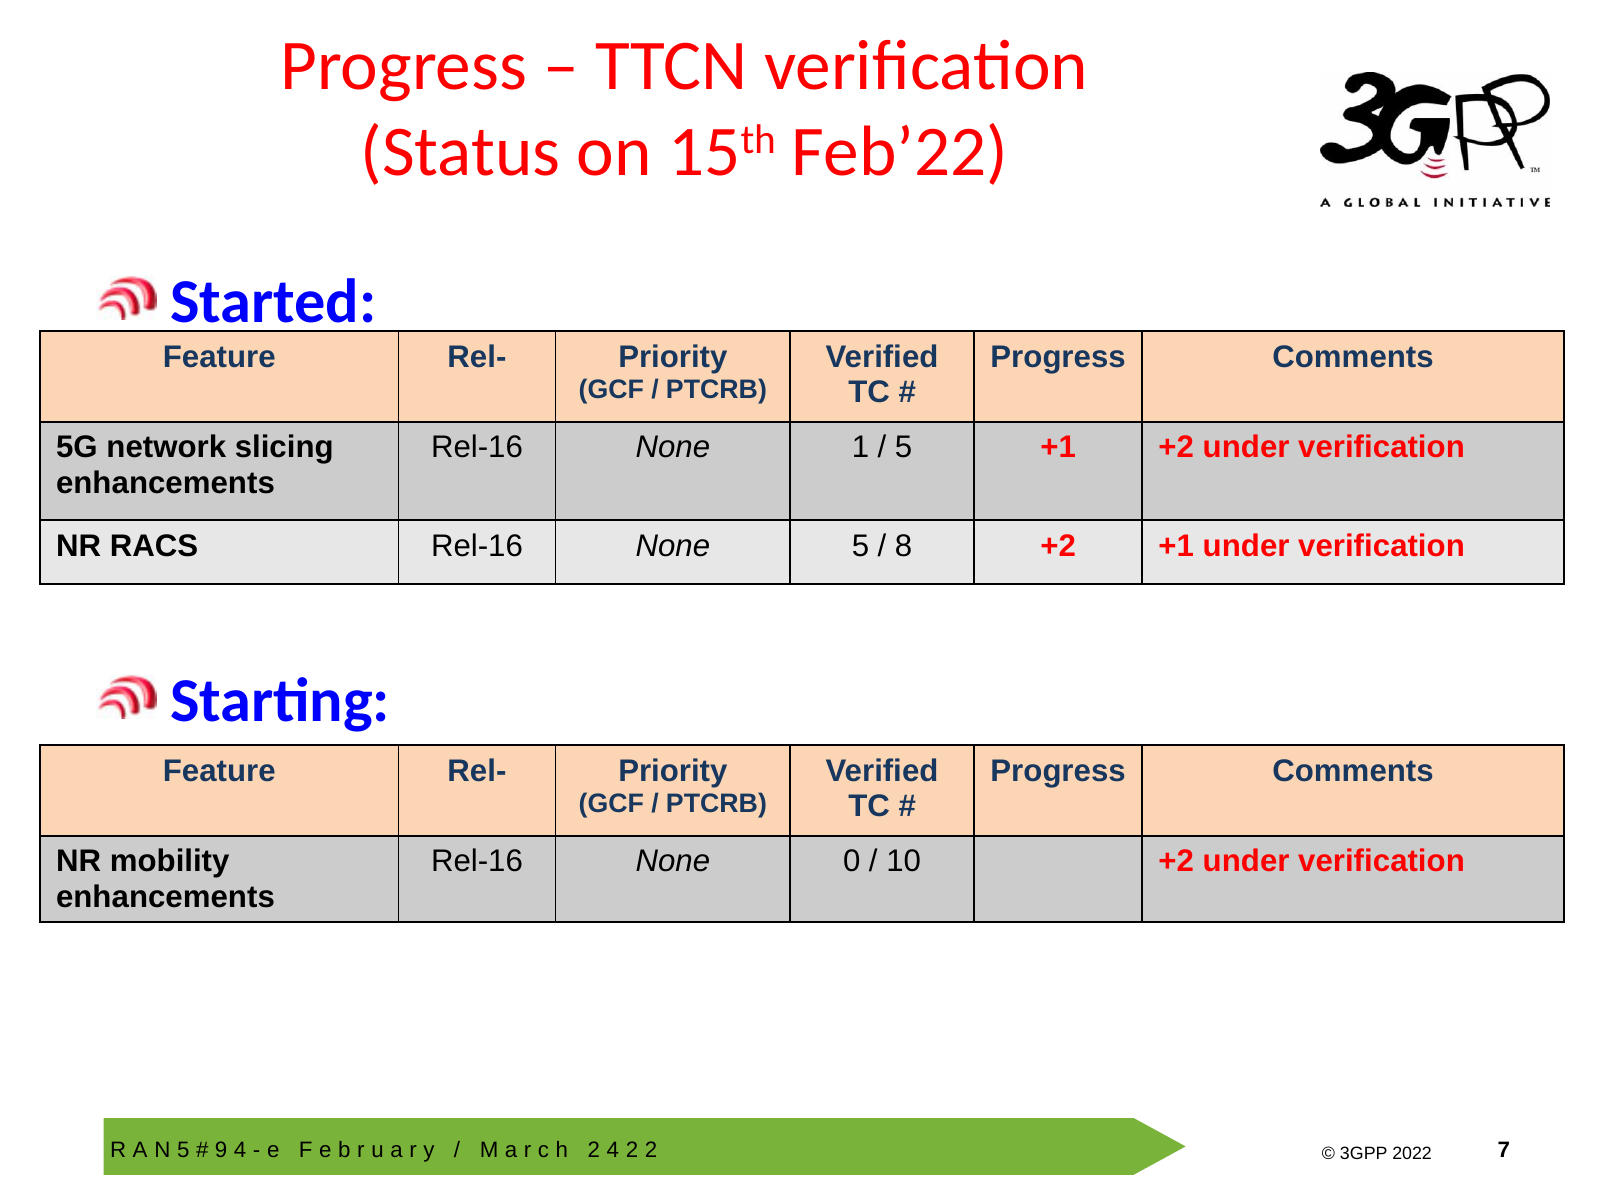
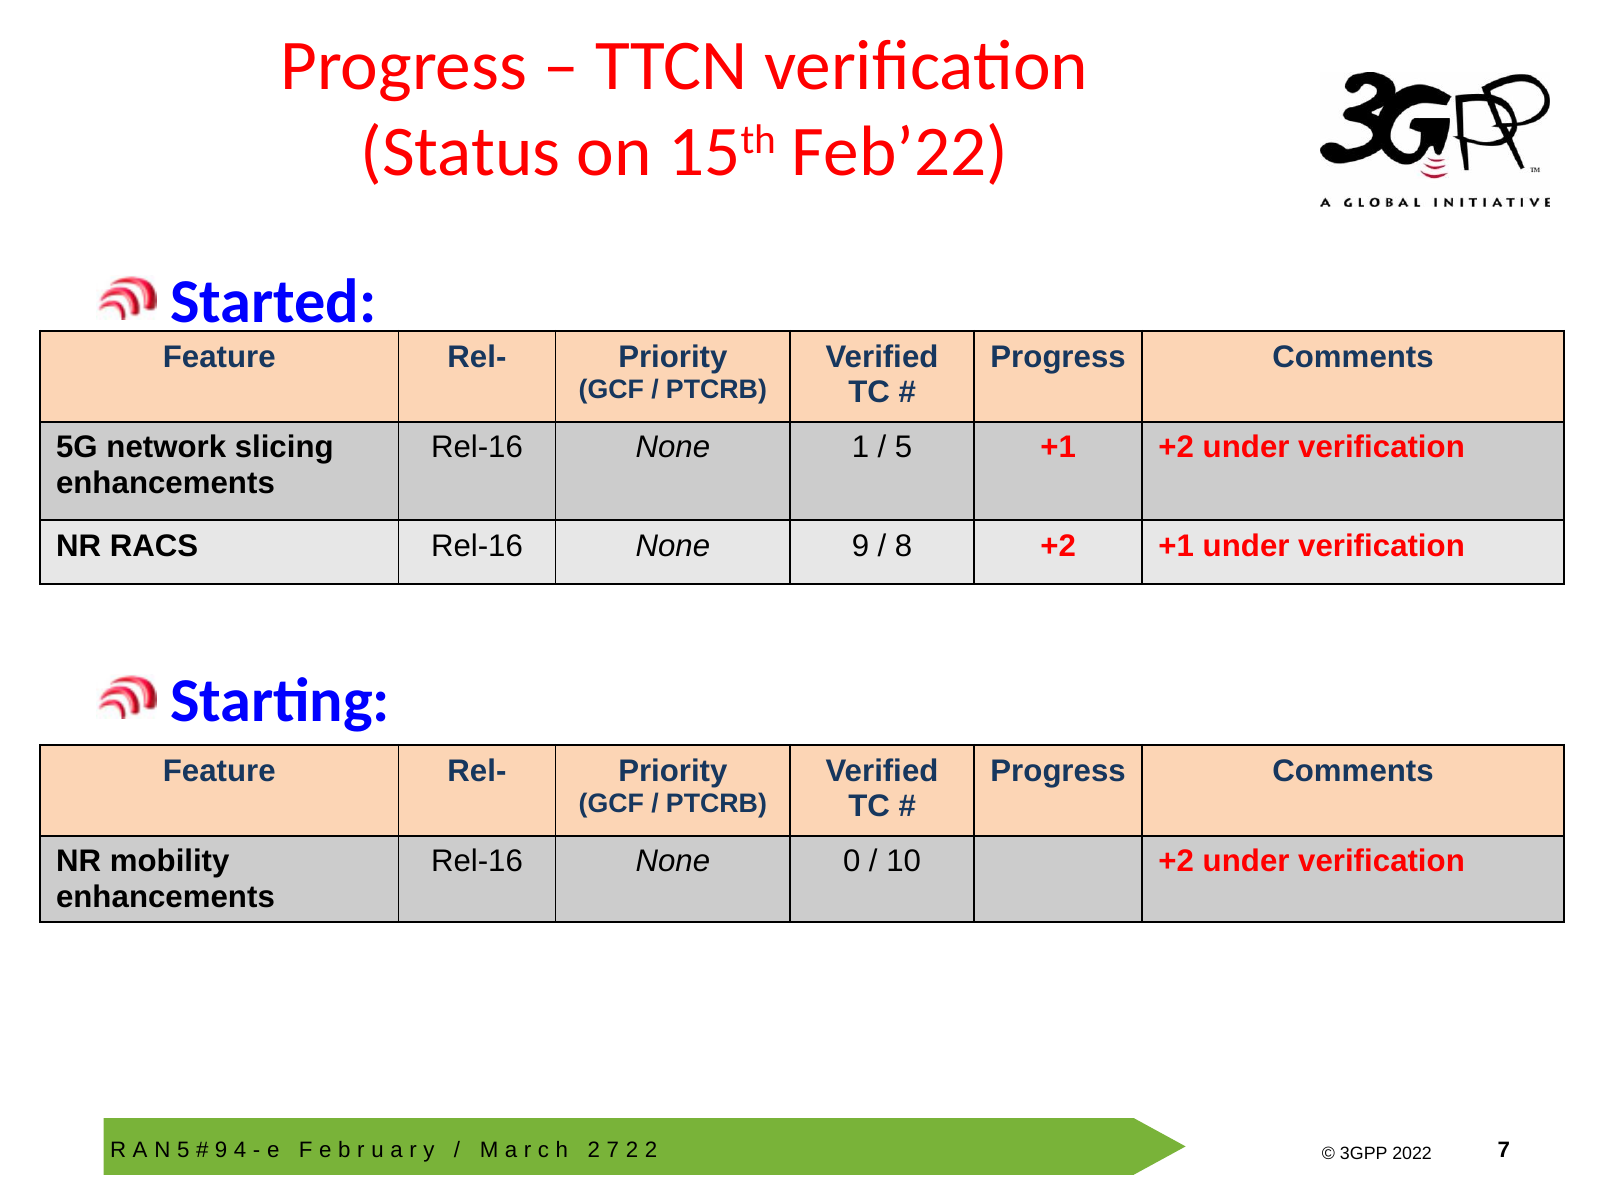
None 5: 5 -> 9 (860, 546)
4: 4 -> 7 (613, 1150)
